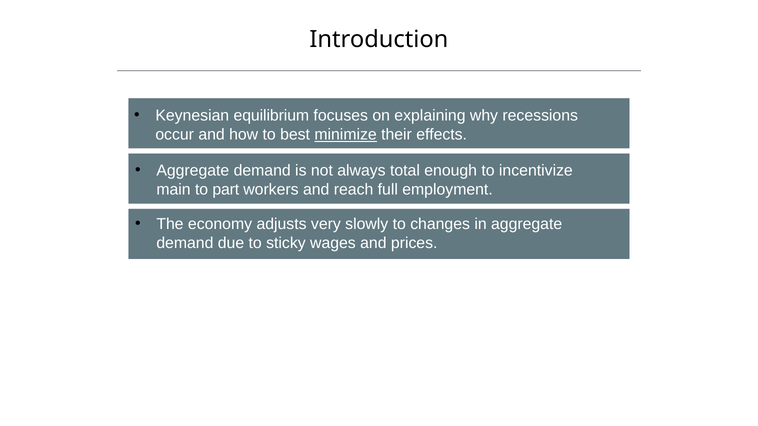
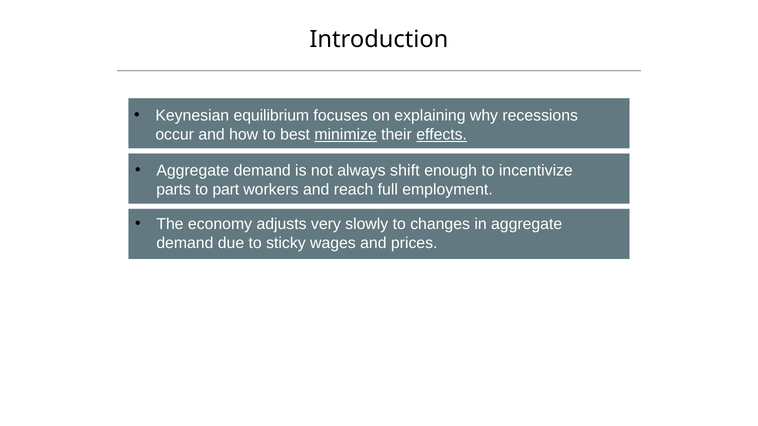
effects underline: none -> present (442, 135)
total: total -> shift (405, 171)
main: main -> parts (174, 190)
